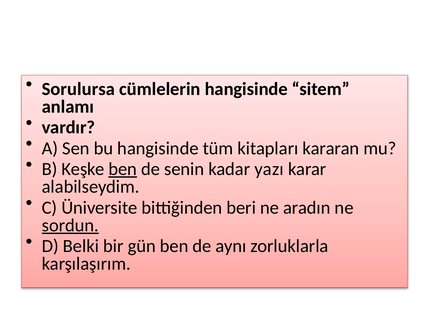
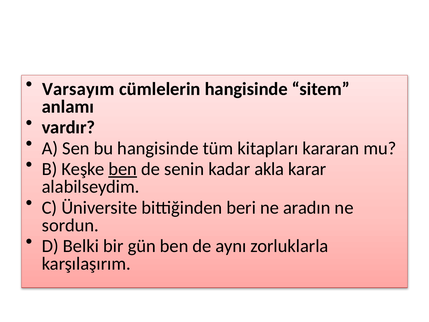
Sorulursa: Sorulursa -> Varsayım (78, 89)
yazı: yazı -> akla (269, 169)
sordun underline: present -> none (70, 225)
